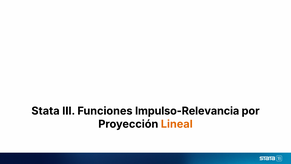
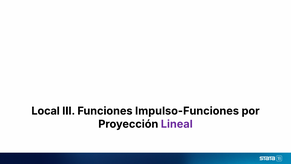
Stata: Stata -> Local (46, 111)
Impulso-Relevancia: Impulso-Relevancia -> Impulso-Funciones (187, 111)
Lineal colour: orange -> purple (177, 124)
